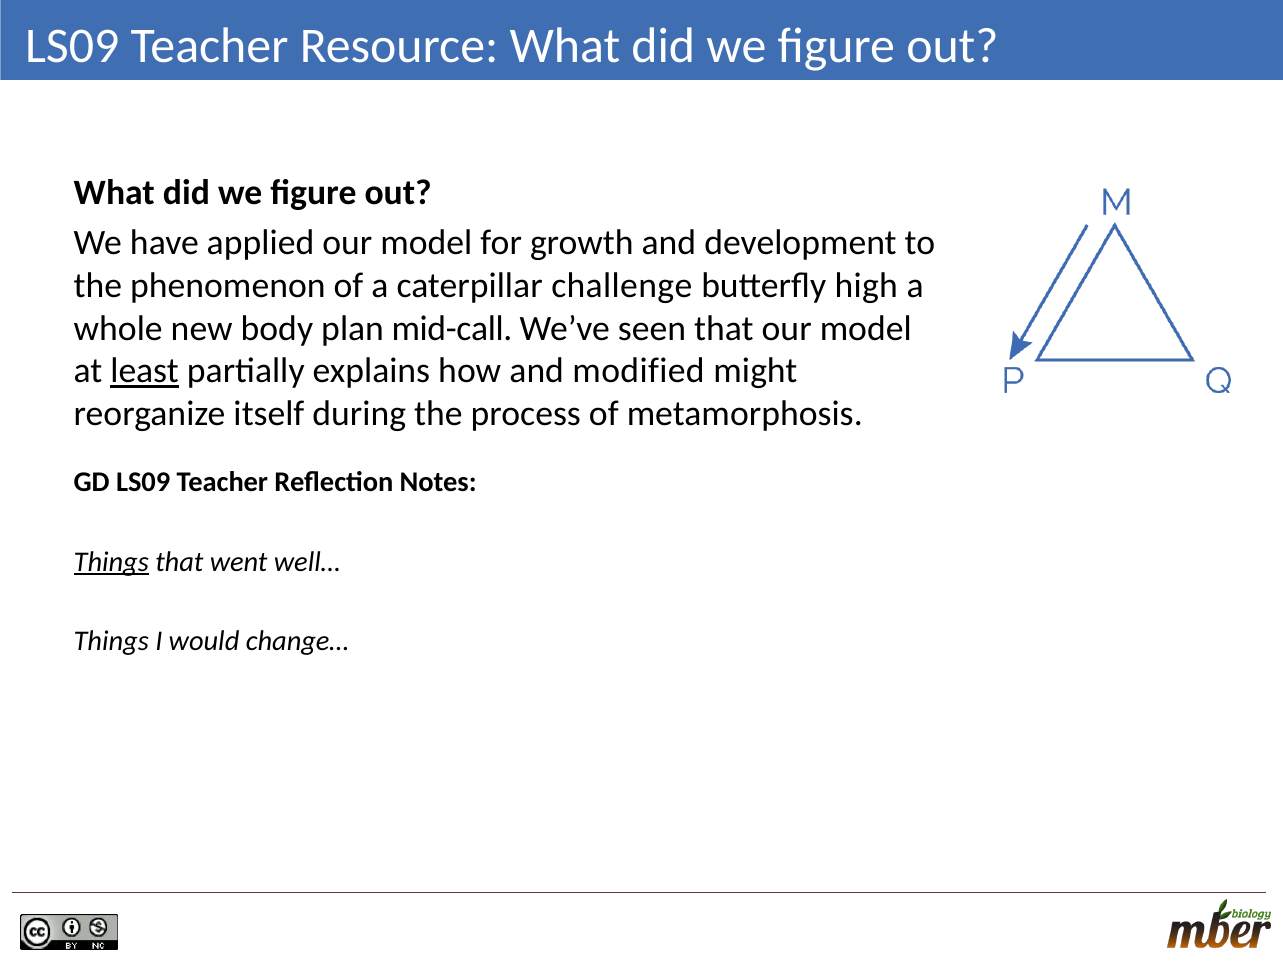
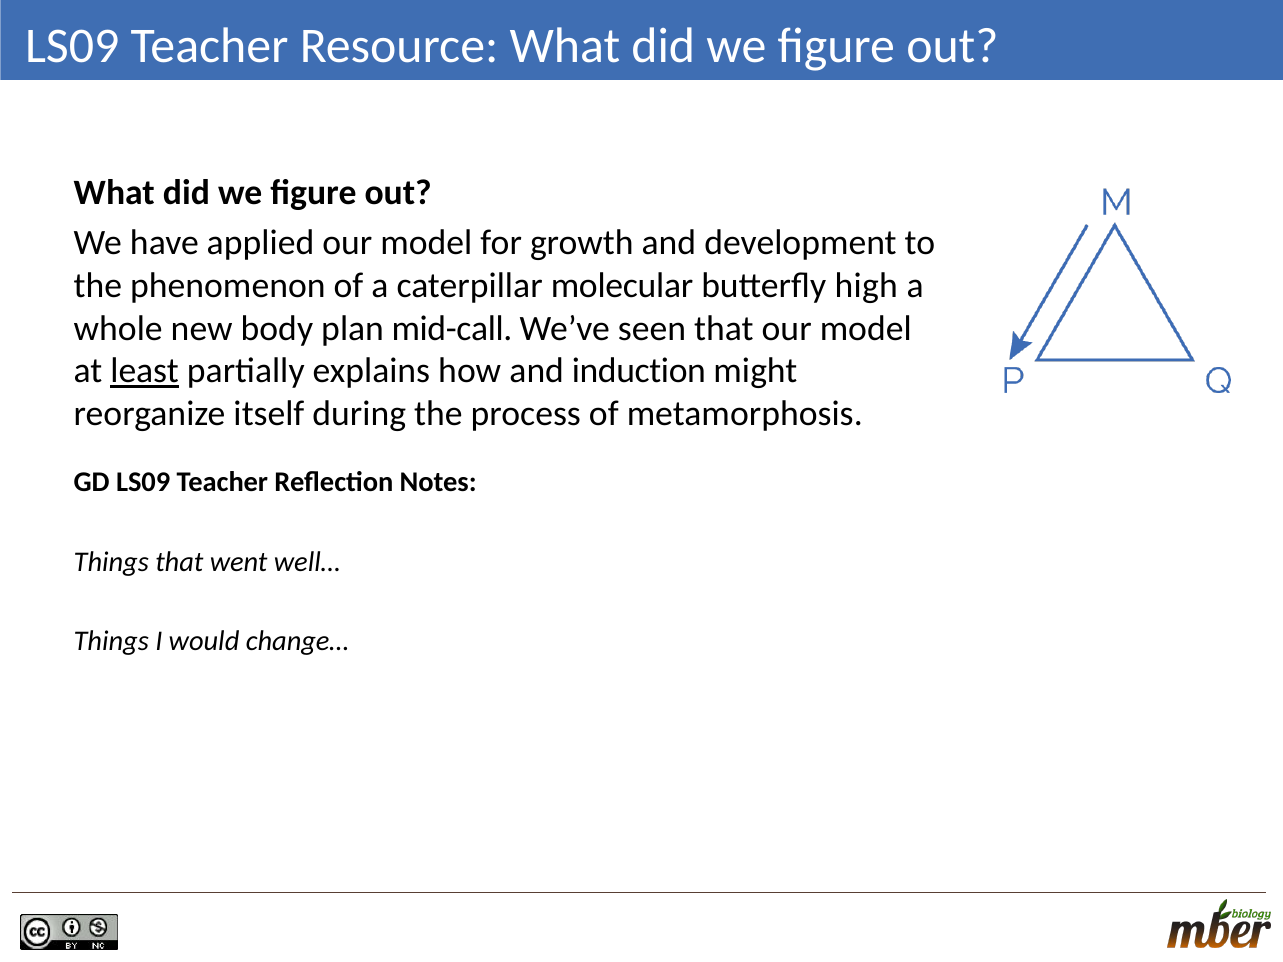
challenge: challenge -> molecular (622, 286)
modified: modified -> induction (639, 371)
Things underline: present -> none (111, 562)
